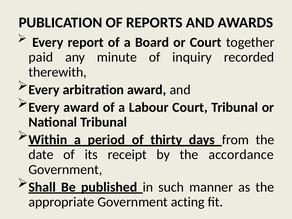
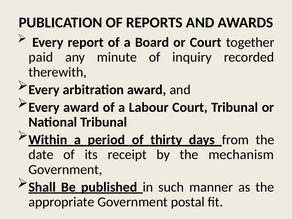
accordance: accordance -> mechanism (241, 155)
acting: acting -> postal (188, 202)
